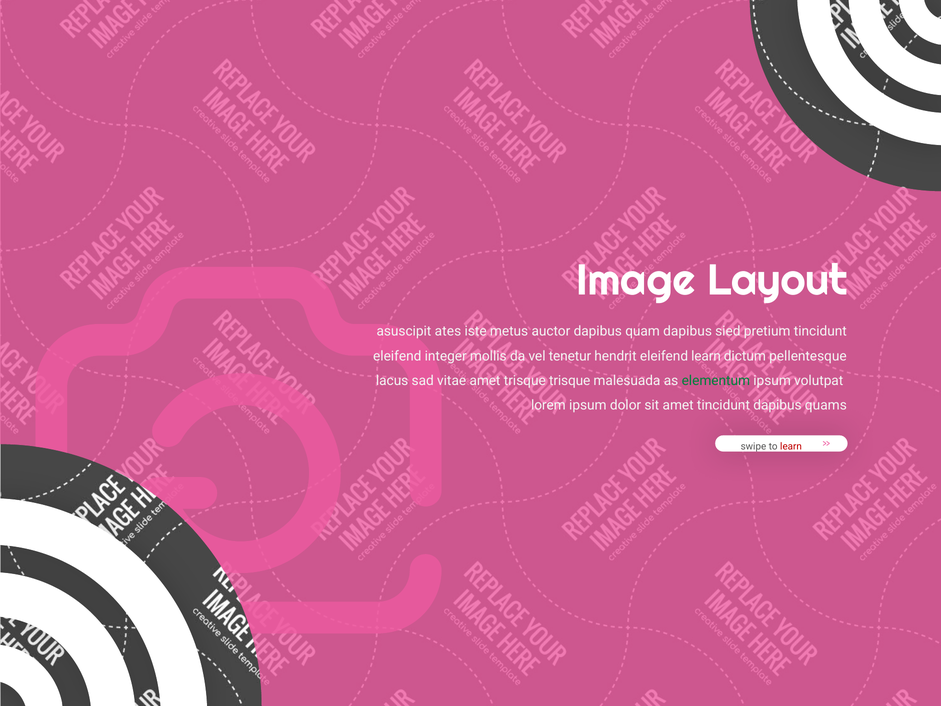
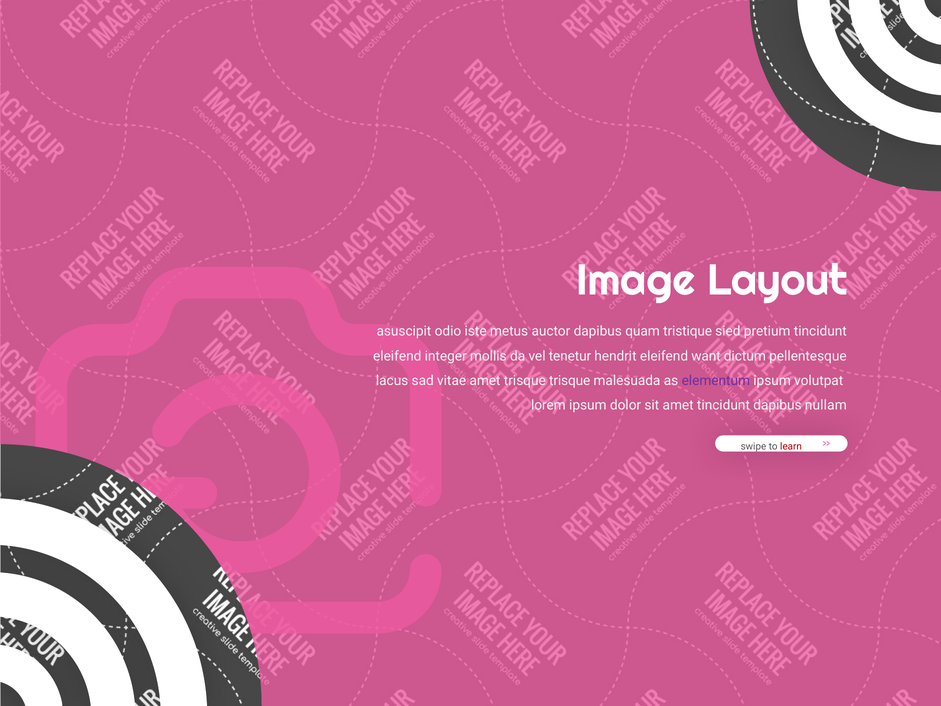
ates: ates -> odio (448, 331)
quam dapibus: dapibus -> tristique (688, 331)
eleifend learn: learn -> want (706, 356)
elementum colour: green -> purple (716, 381)
quams: quams -> nullam (826, 405)
